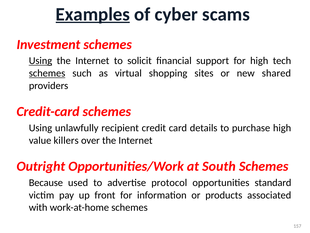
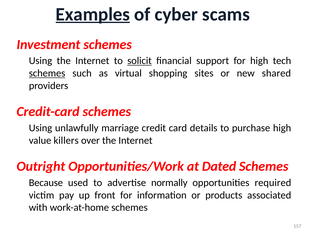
Using underline: present -> none (40, 61)
solicit underline: none -> present (140, 61)
recipient: recipient -> marriage (120, 128)
South: South -> Dated (219, 166)
protocol: protocol -> normally (169, 182)
standard: standard -> required (273, 182)
